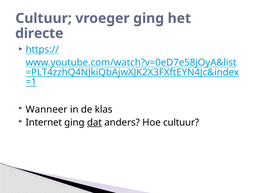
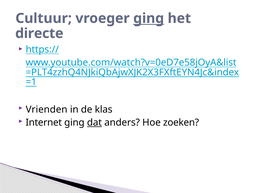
ging underline: none -> present (149, 18)
Wanneer: Wanneer -> Vrienden (47, 109)
Hoe cultuur: cultuur -> zoeken (181, 122)
